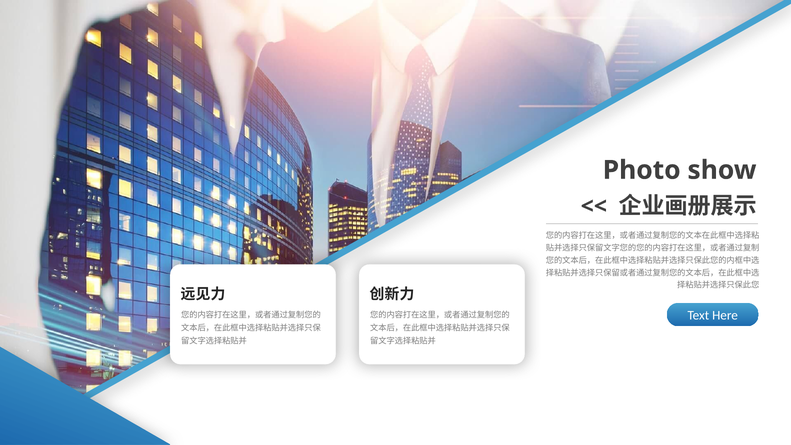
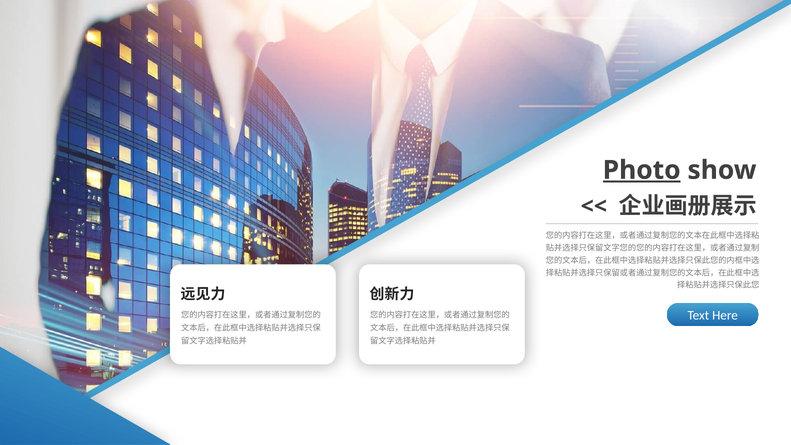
Photo underline: none -> present (642, 170)
